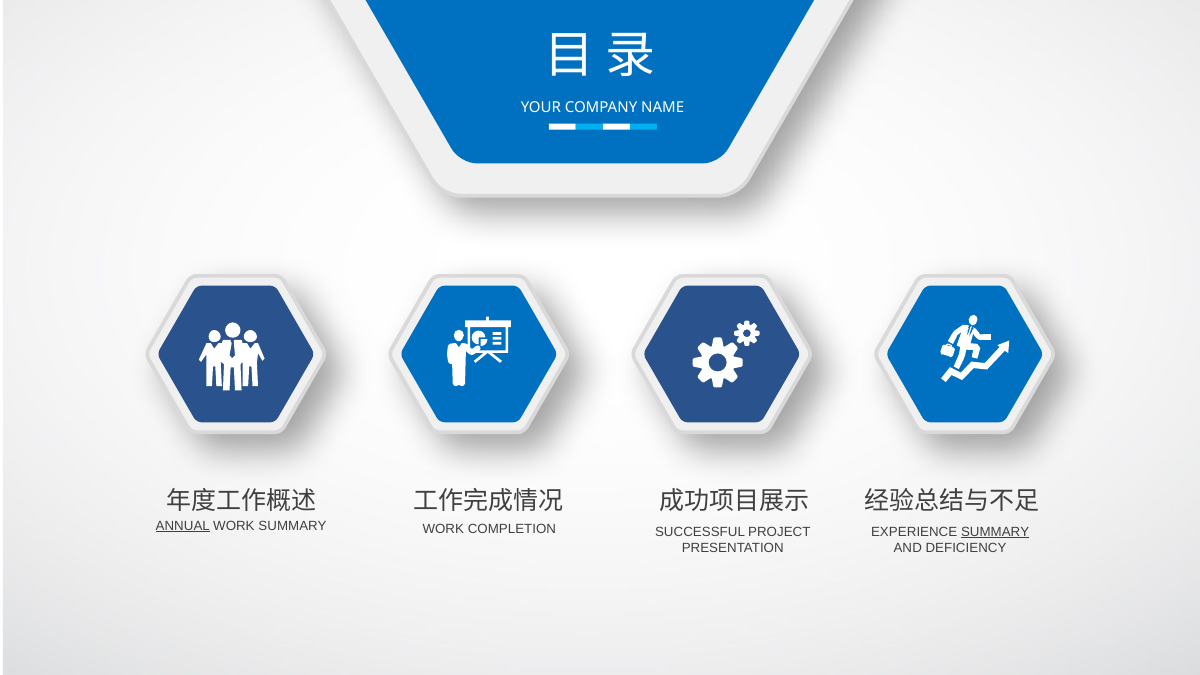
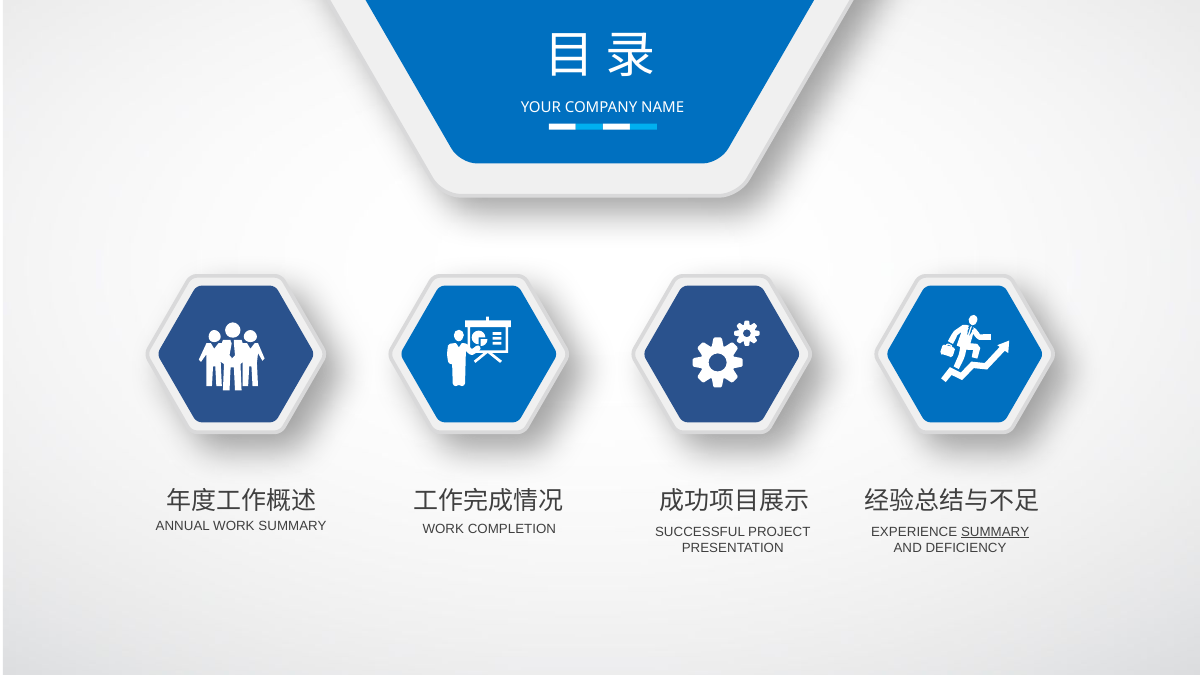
ANNUAL underline: present -> none (183, 526)
